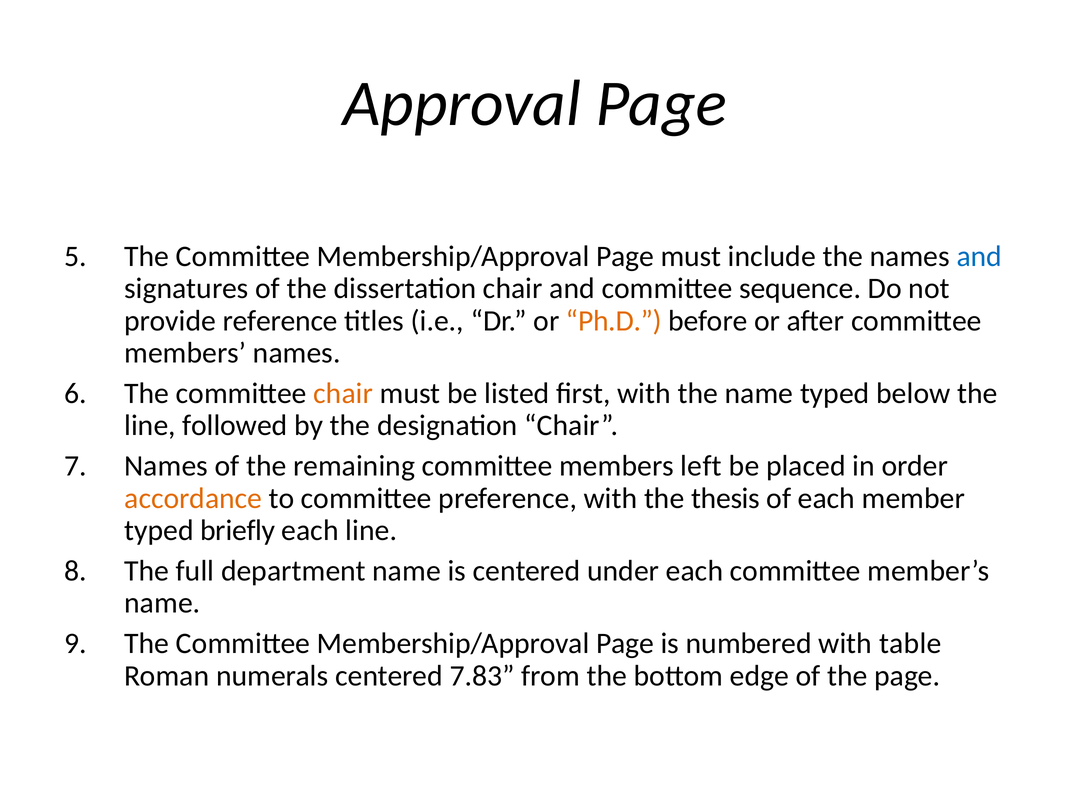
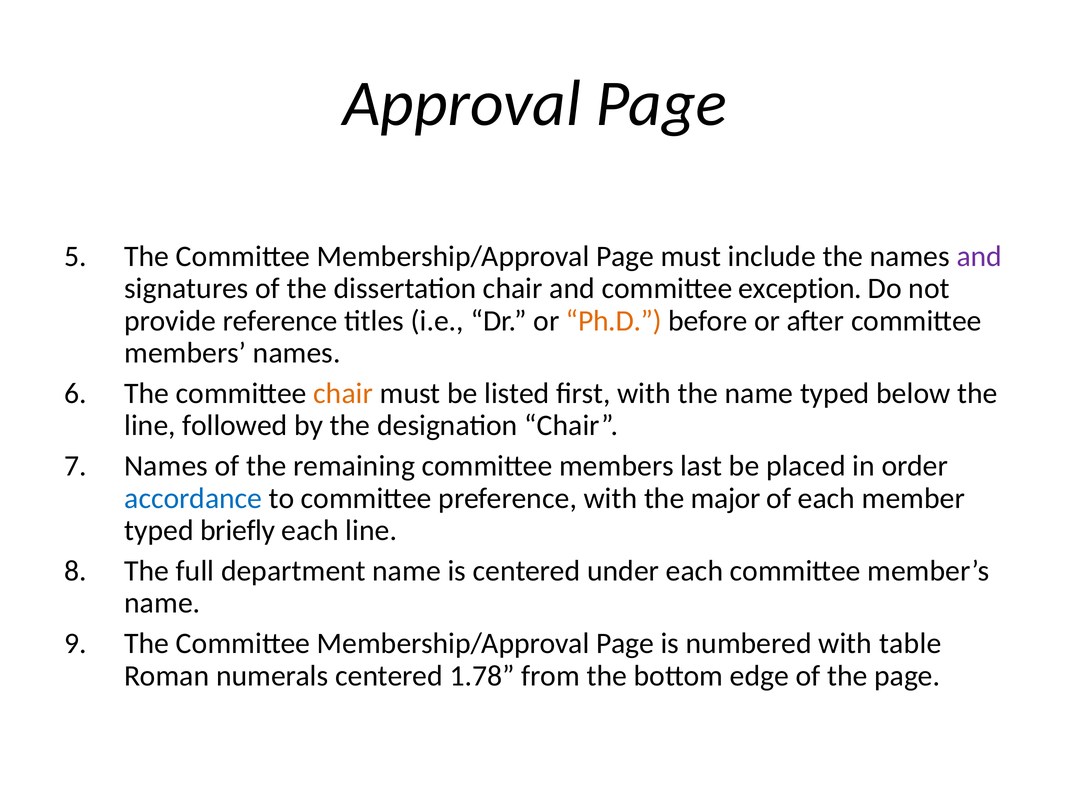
and colour: blue -> purple (979, 257)
sequence: sequence -> exception (800, 289)
left: left -> last (701, 466)
accordance colour: orange -> blue (193, 499)
thesis: thesis -> major (726, 499)
7.83: 7.83 -> 1.78 (482, 676)
